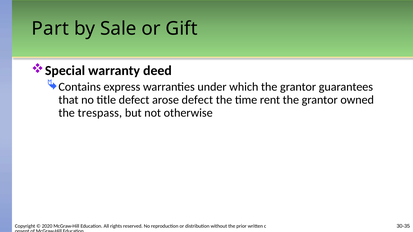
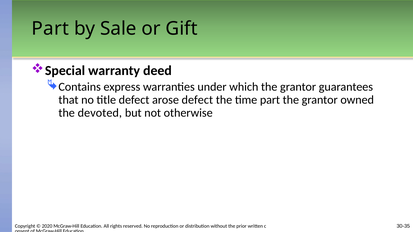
time rent: rent -> part (270, 100)
trespass: trespass -> devoted (100, 113)
